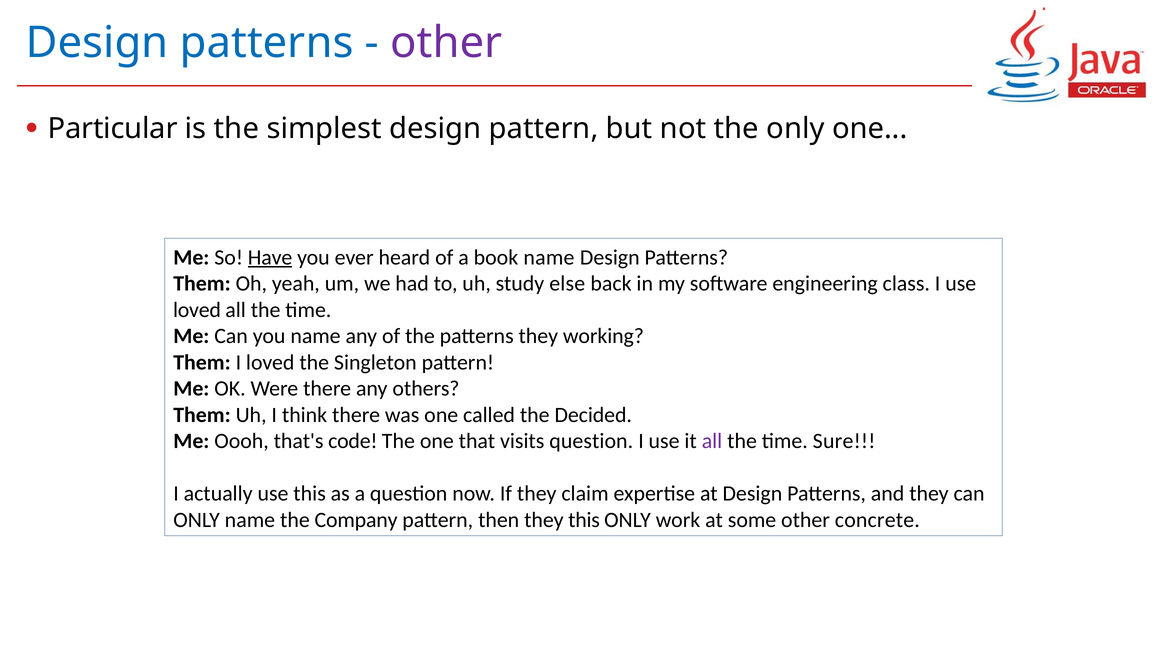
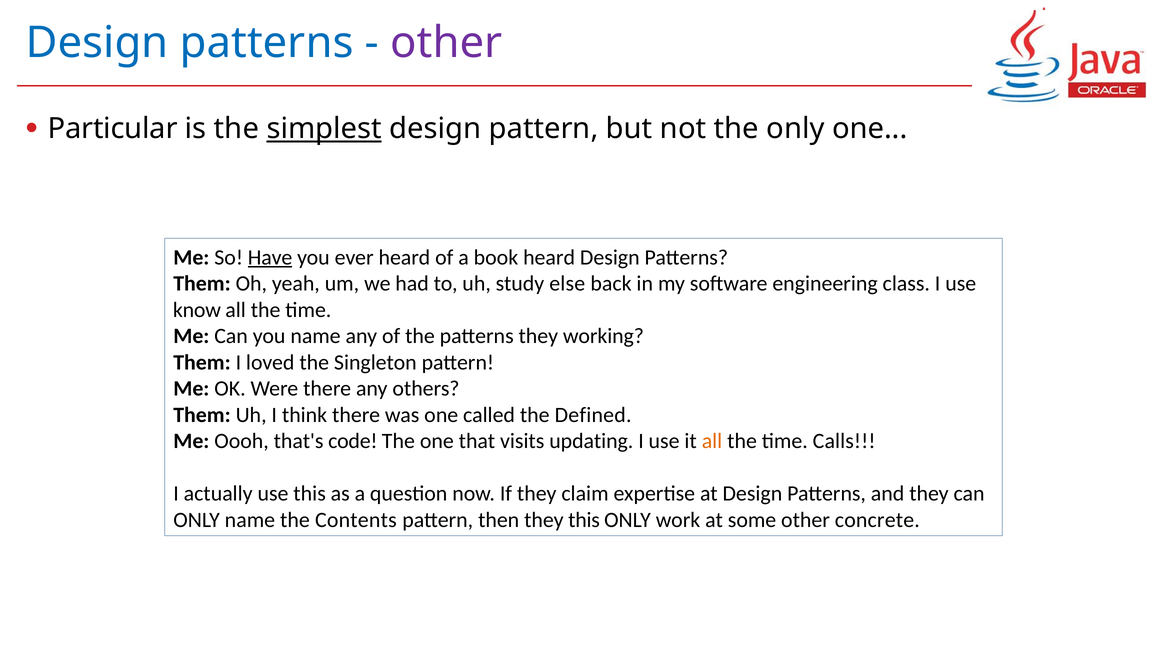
simplest underline: none -> present (324, 129)
book name: name -> heard (549, 258)
loved: loved -> know (197, 310)
Decided: Decided -> Defined (593, 415)
visits question: question -> updating (591, 441)
all colour: purple -> orange (712, 441)
Sure: Sure -> Calls (844, 441)
Company: Company -> Contents (356, 520)
